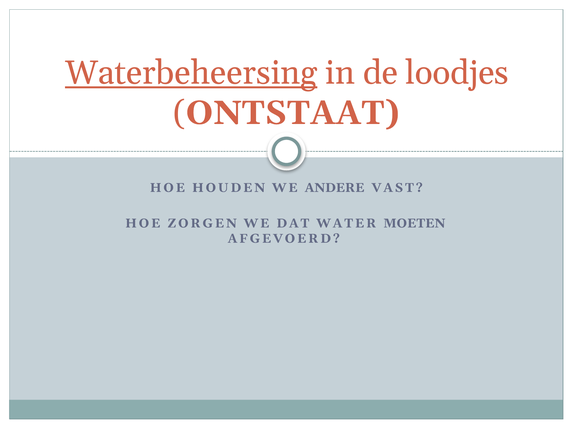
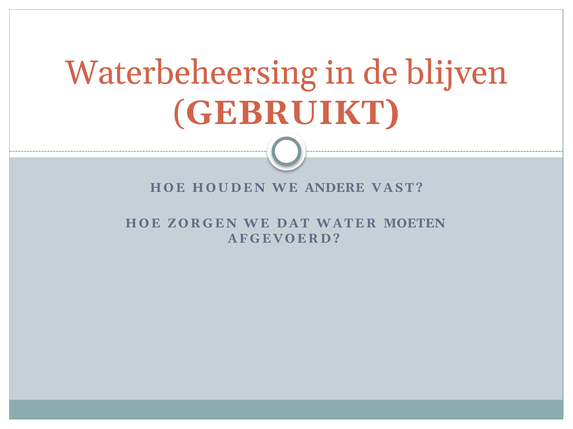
Waterbeheersing underline: present -> none (191, 73)
loodjes: loodjes -> blijven (457, 73)
ONTSTAAT: ONTSTAAT -> GEBRUIKT (293, 113)
